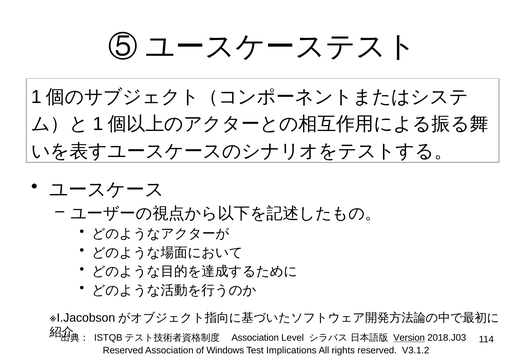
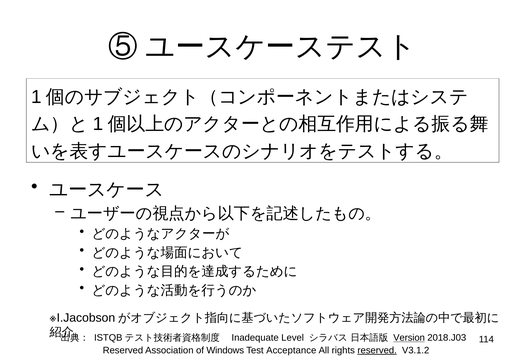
Association: Association -> Inadequate (255, 338)
Implications: Implications -> Acceptance (291, 351)
reserved underline: none -> present (377, 351)
